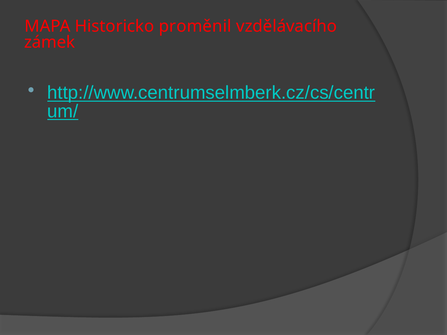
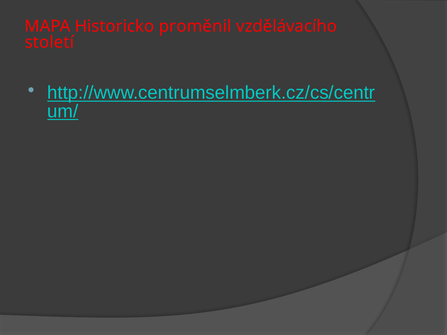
zámek: zámek -> století (49, 42)
